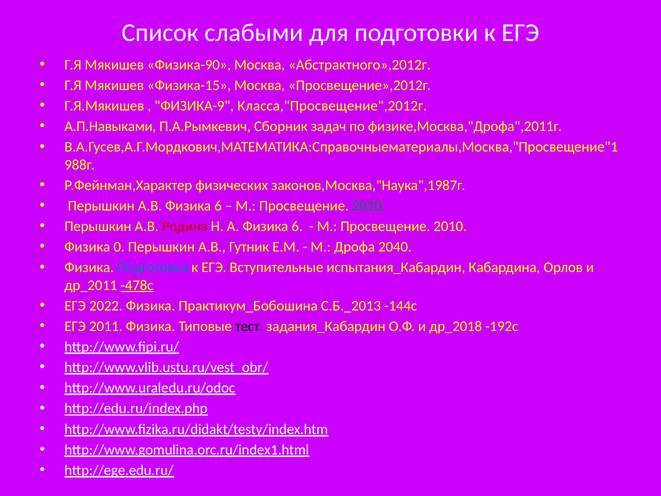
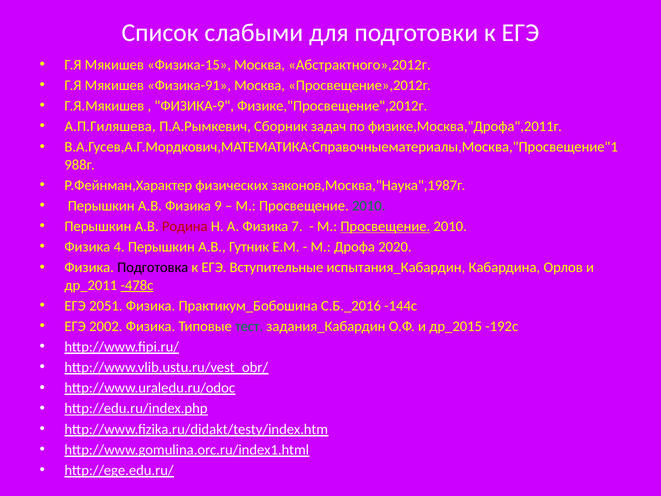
Физика-90: Физика-90 -> Физика-15 (189, 65)
Физика-15: Физика-15 -> Физика-91 (189, 85)
Класса,"Просвещение",2012г: Класса,"Просвещение",2012г -> Физике,"Просвещение",2012г (332, 106)
А.П.Навыками: А.П.Навыками -> А.П.Гиляшева (110, 126)
А.В Физика 6: 6 -> 9 (218, 206)
А Физика 6: 6 -> 7 (297, 226)
Просвещение underline: none -> present (385, 226)
0: 0 -> 4 (119, 247)
2040: 2040 -> 2020 (395, 247)
Подготовка colour: blue -> black (153, 267)
2022: 2022 -> 2051 (106, 306)
С.Б._2013: С.Б._2013 -> С.Б._2016 (351, 306)
2011: 2011 -> 2002 (106, 326)
тест colour: black -> green (249, 326)
др_2018: др_2018 -> др_2015 (456, 326)
